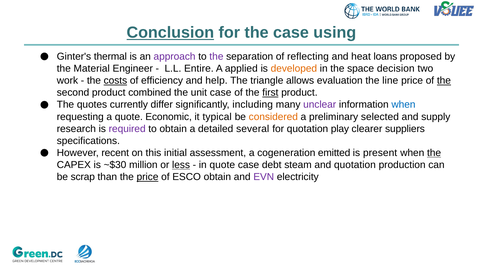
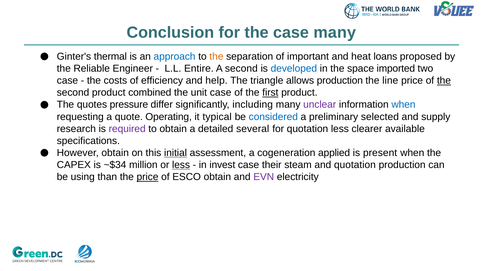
Conclusion underline: present -> none (170, 33)
case using: using -> many (335, 33)
approach colour: purple -> blue (175, 57)
the colour: purple -> orange (216, 57)
reflecting: reflecting -> important (308, 57)
Material: Material -> Reliable (92, 69)
A applied: applied -> second (241, 69)
developed colour: orange -> blue (294, 69)
decision: decision -> imported (396, 69)
work: work -> case (67, 81)
costs underline: present -> none (115, 81)
allows evaluation: evaluation -> production (340, 81)
currently: currently -> pressure (129, 105)
Economic: Economic -> Operating (169, 117)
considered colour: orange -> blue (273, 117)
quotation play: play -> less (340, 129)
suppliers: suppliers -> available (405, 129)
However recent: recent -> obtain (115, 153)
initial underline: none -> present (176, 153)
emitted: emitted -> applied (334, 153)
the underline: present -> none (434, 153)
~$30: ~$30 -> ~$34 (115, 165)
in quote: quote -> invest (222, 165)
debt: debt -> their (272, 165)
scrap: scrap -> using (83, 177)
